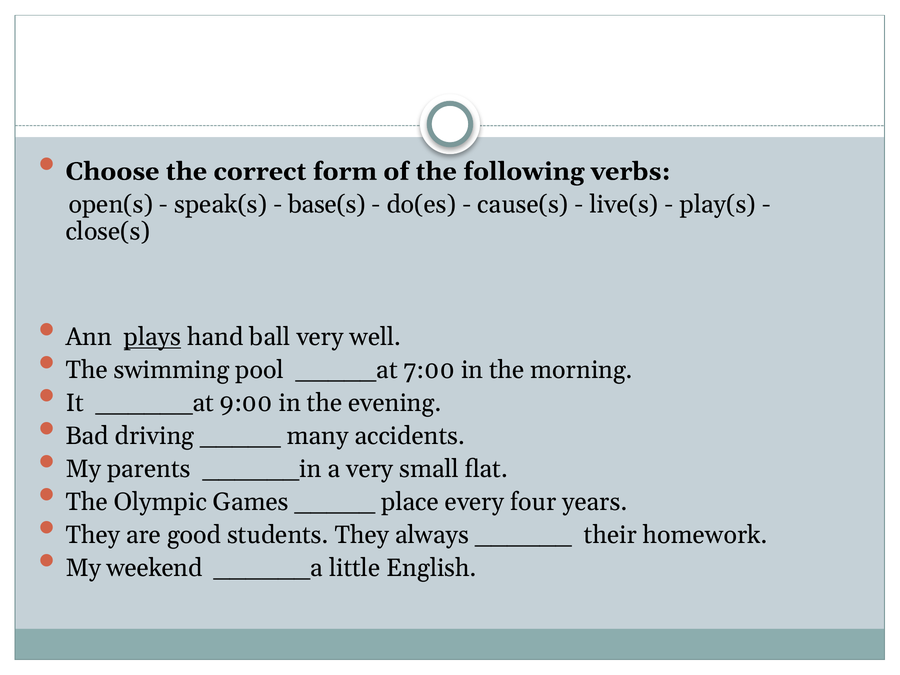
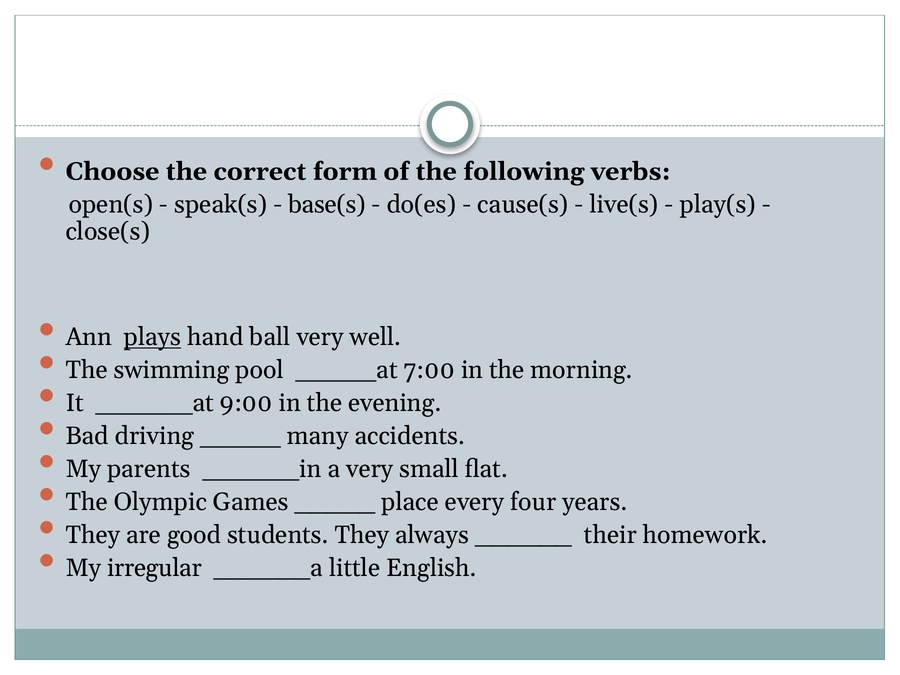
weekend: weekend -> irregular (155, 568)
